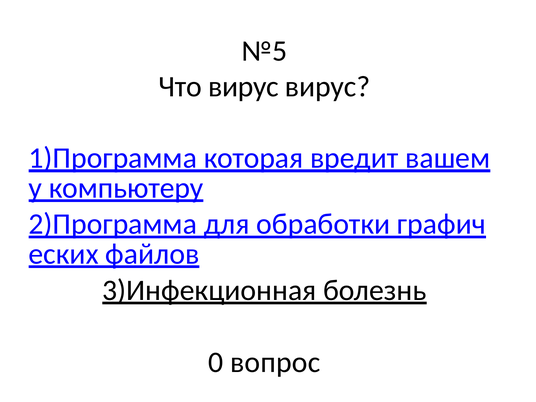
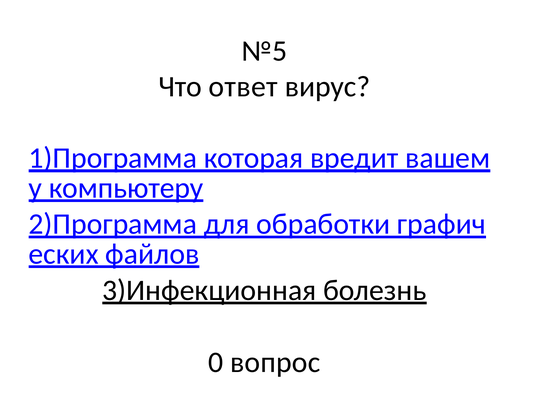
Что вирус: вирус -> ответ (243, 87)
